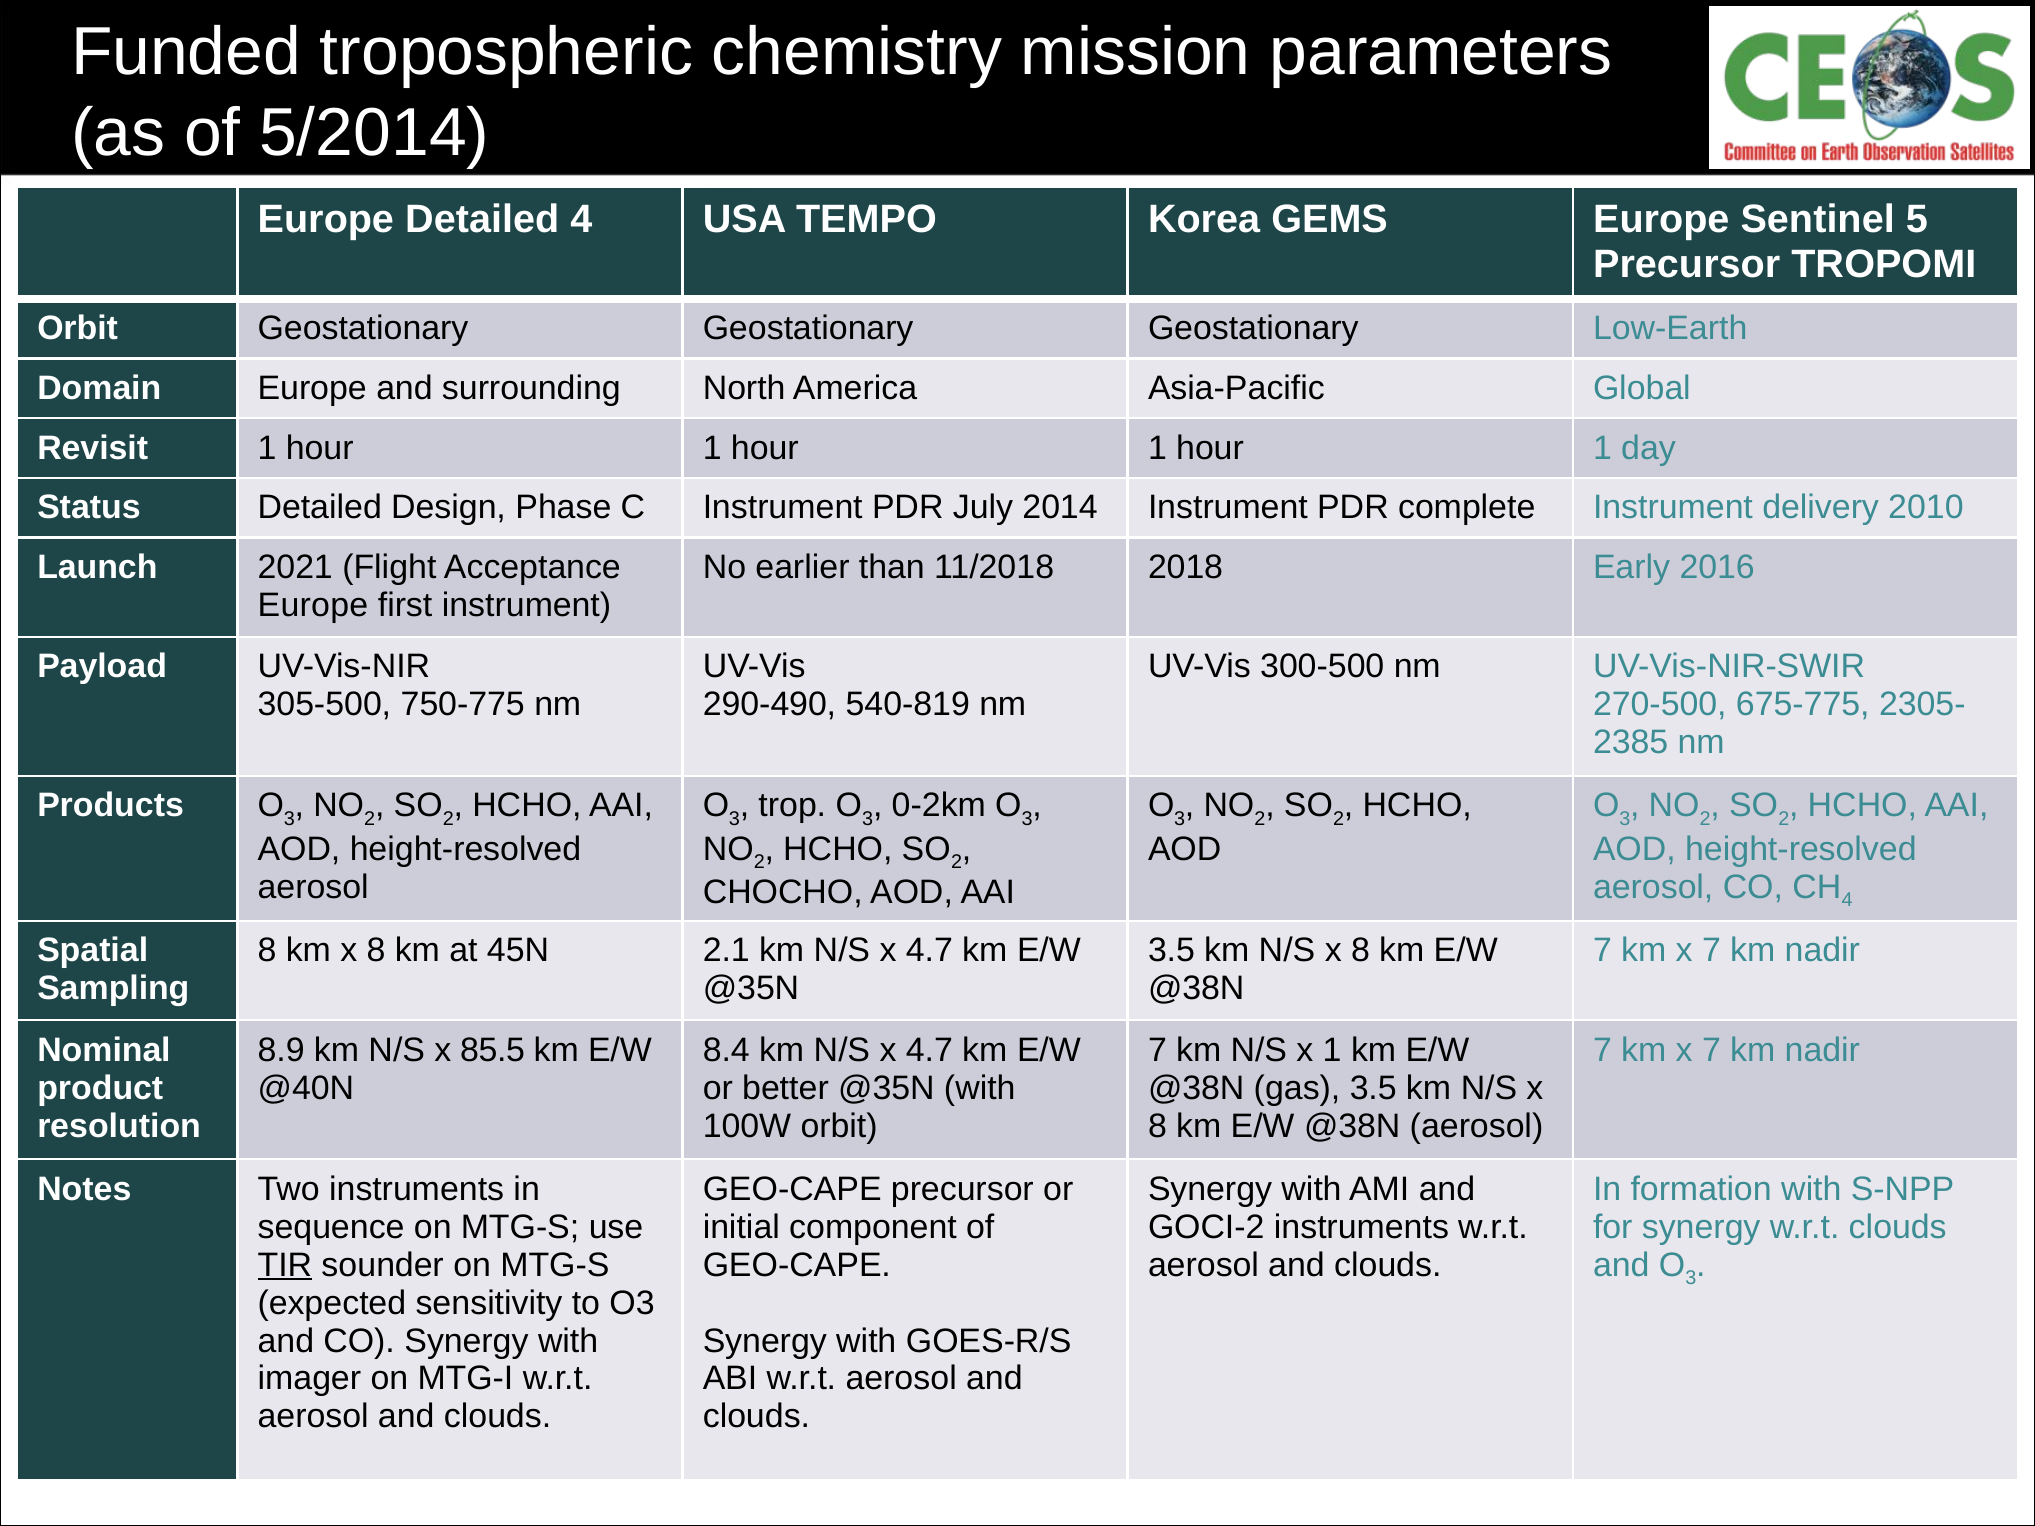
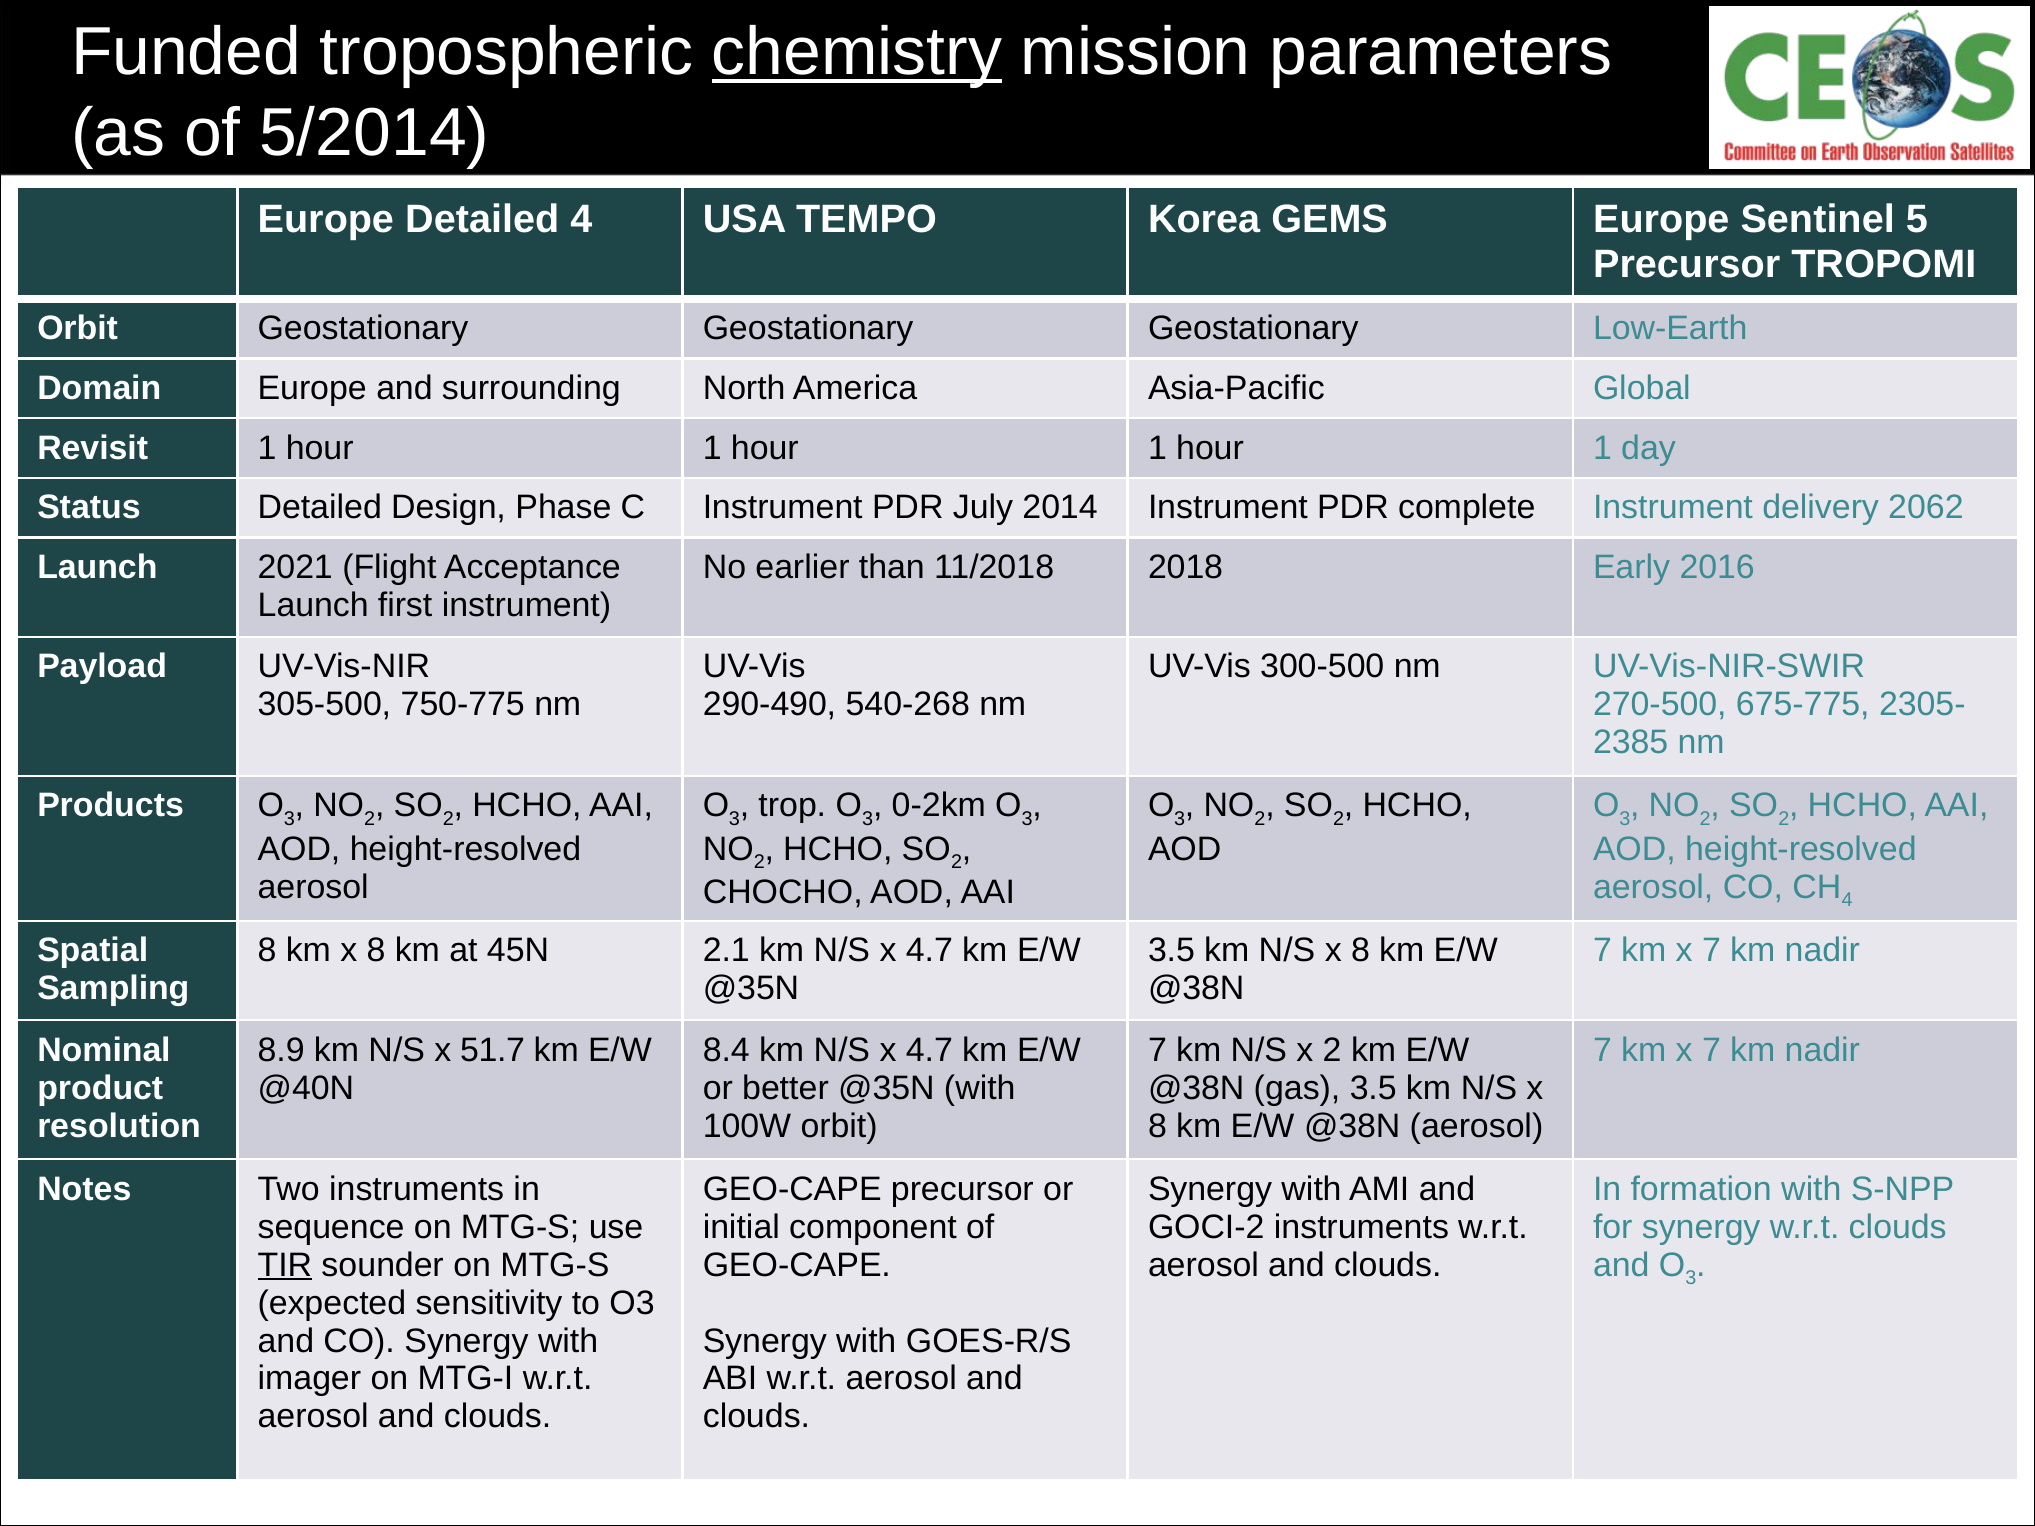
chemistry underline: none -> present (857, 52)
2010: 2010 -> 2062 (1926, 508)
Europe: Europe -> Launch (313, 605)
540-819: 540-819 -> 540-268 (908, 705)
85.5: 85.5 -> 51.7 (493, 1050)
x 1: 1 -> 2 (1332, 1050)
